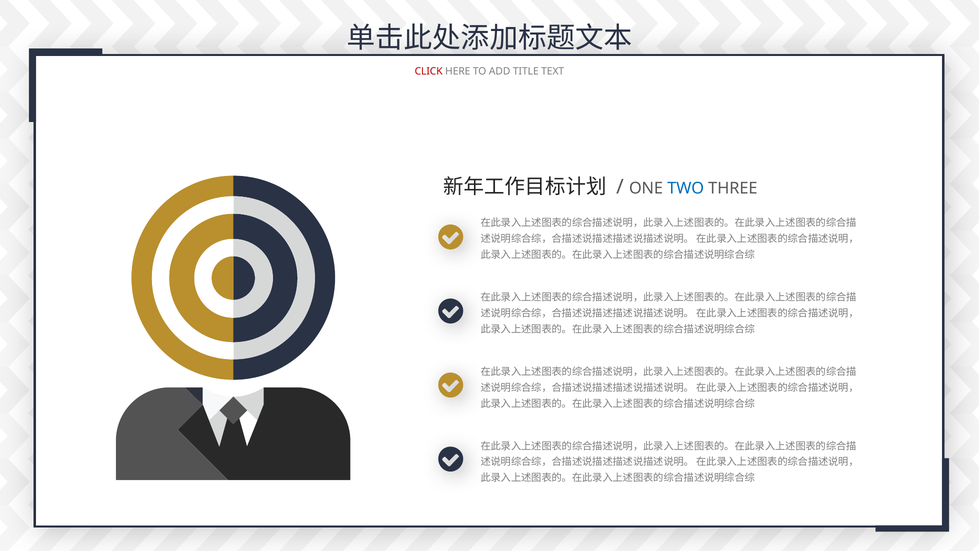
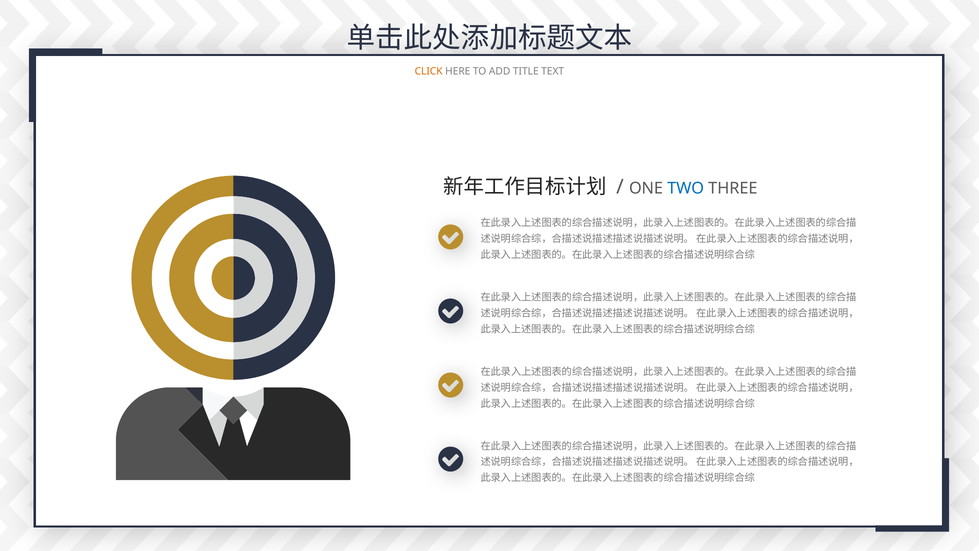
CLICK colour: red -> orange (429, 72)
